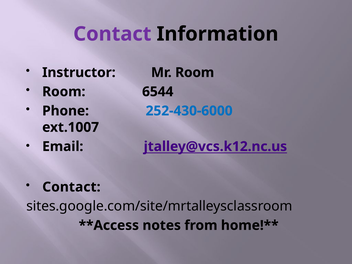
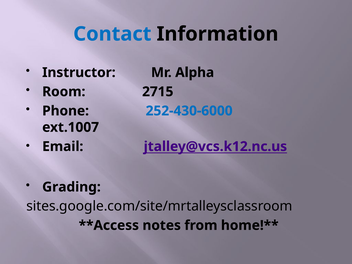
Contact colour: purple -> blue (112, 34)
Mr Room: Room -> Alpha (195, 73)
6544: 6544 -> 2715 (158, 92)
Contact: Contact -> Grading (71, 187)
